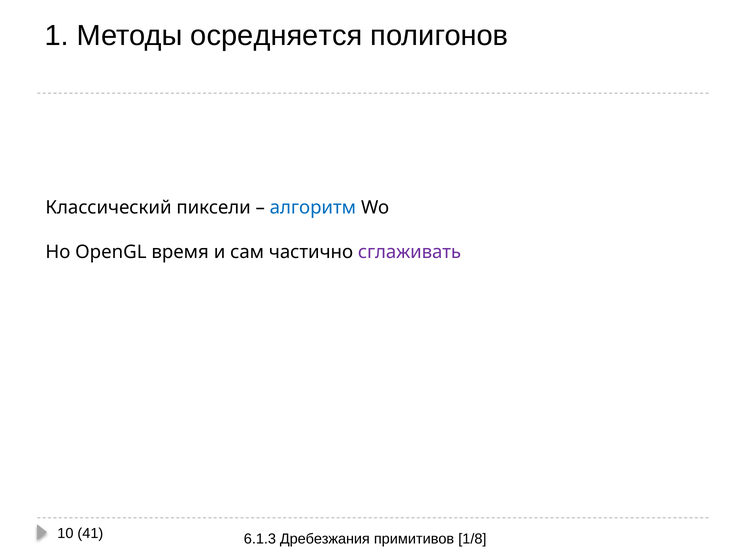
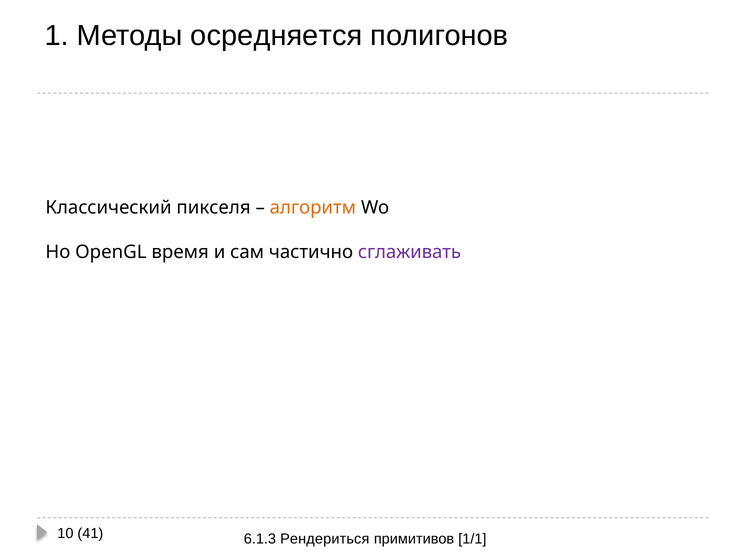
пиксели: пиксели -> пикселя (214, 208)
алгоритм colour: blue -> orange (313, 208)
Дребезжания: Дребезжания -> Рендериться (325, 539)
1/8: 1/8 -> 1/1 (472, 539)
